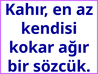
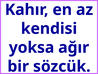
kokar: kokar -> yoksa (32, 47)
